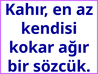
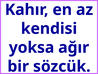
kokar: kokar -> yoksa (32, 47)
